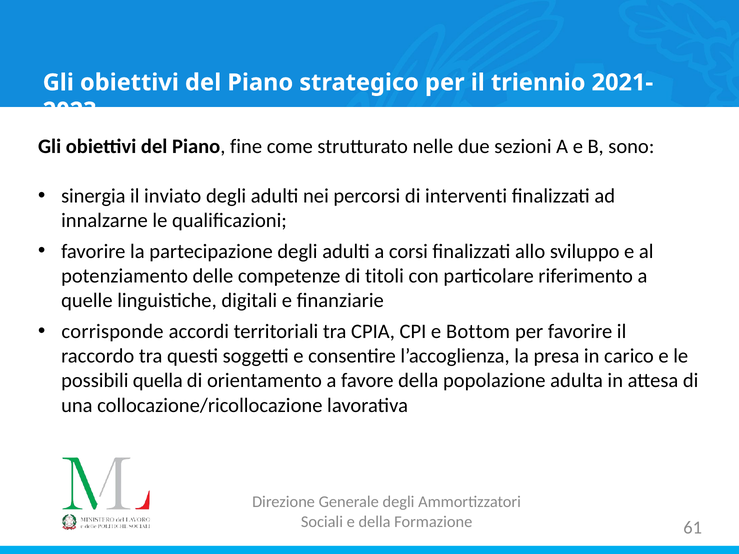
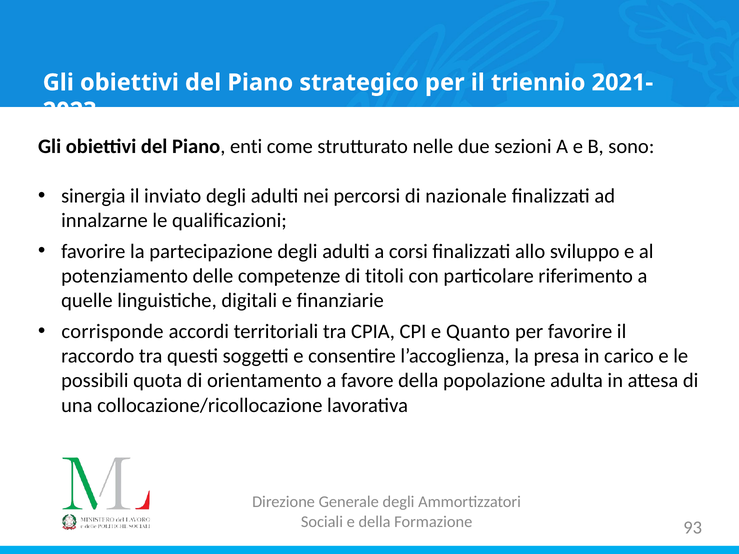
fine: fine -> enti (246, 147)
interventi: interventi -> nazionale (466, 196)
Bottom: Bottom -> Quanto (478, 332)
quella: quella -> quota (158, 381)
61: 61 -> 93 (693, 528)
